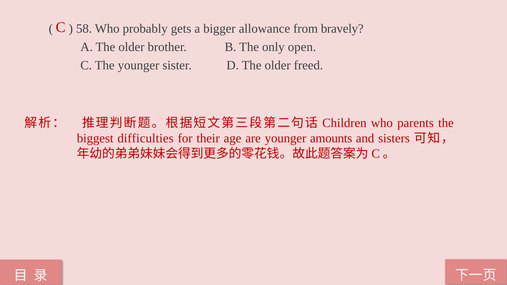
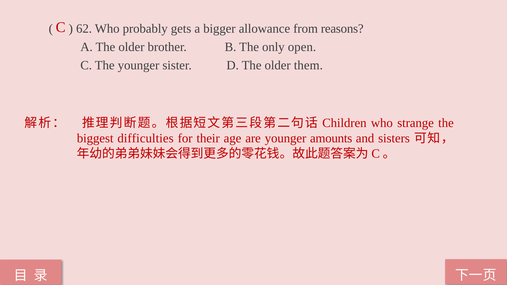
58: 58 -> 62 (84, 29)
bravely: bravely -> reasons (342, 29)
freed: freed -> them (308, 65)
parents: parents -> strange (416, 123)
